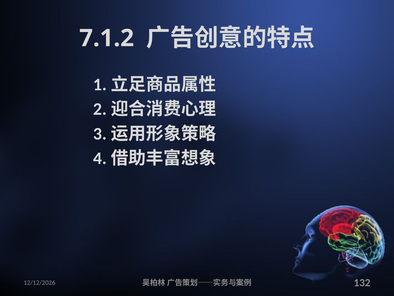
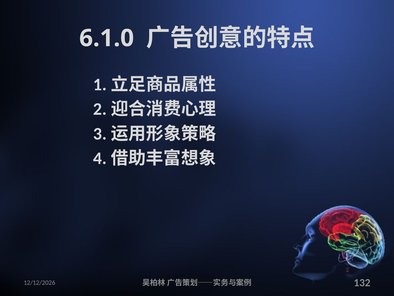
7.1.2: 7.1.2 -> 6.1.0 (107, 38)
